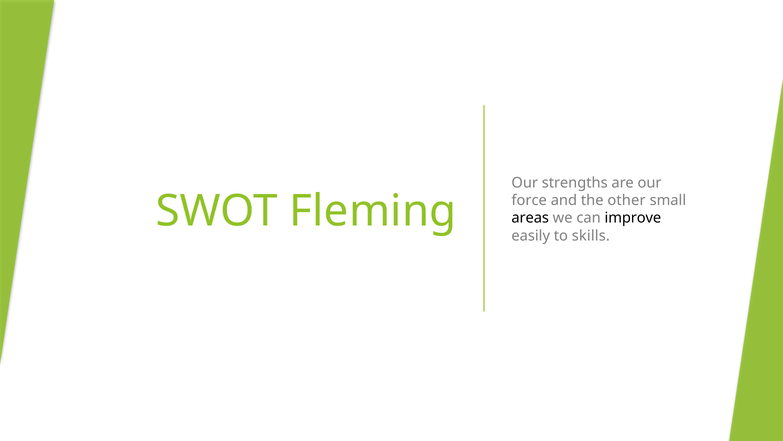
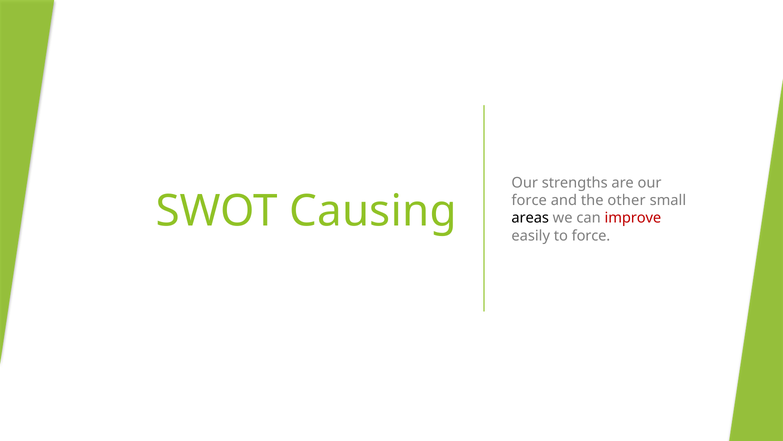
Fleming: Fleming -> Causing (373, 211)
improve colour: black -> red (633, 218)
to skills: skills -> force (591, 235)
